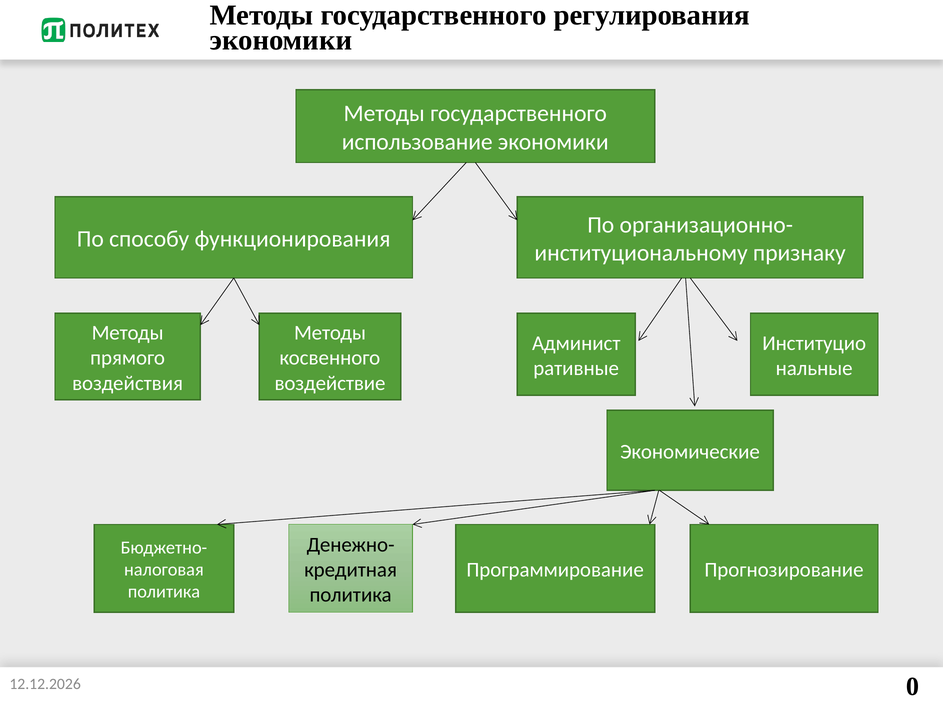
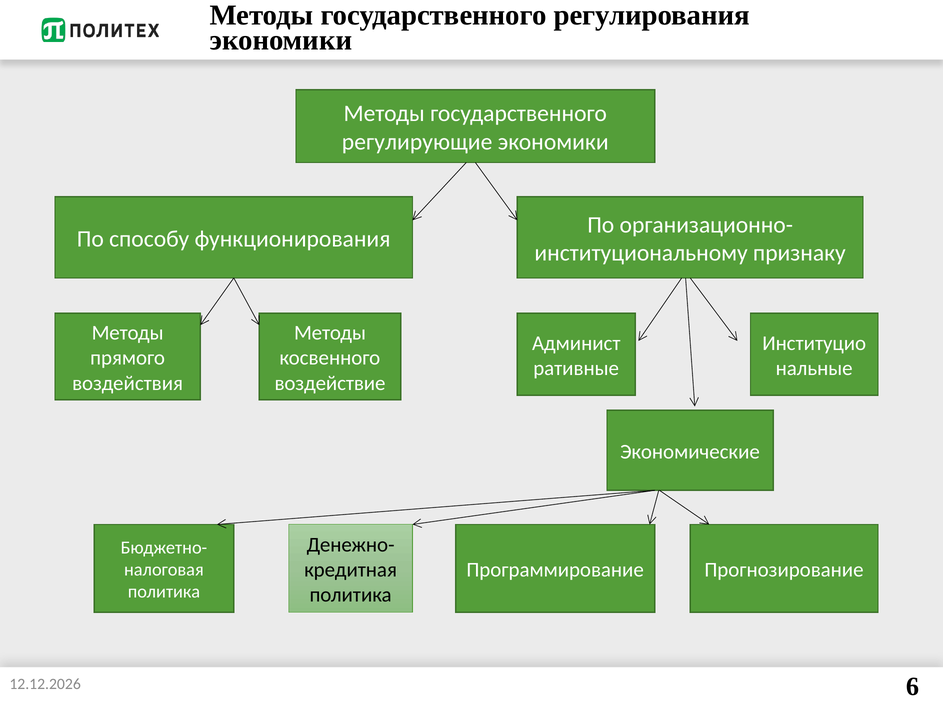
использование: использование -> регулирующие (417, 142)
0: 0 -> 6 (913, 686)
